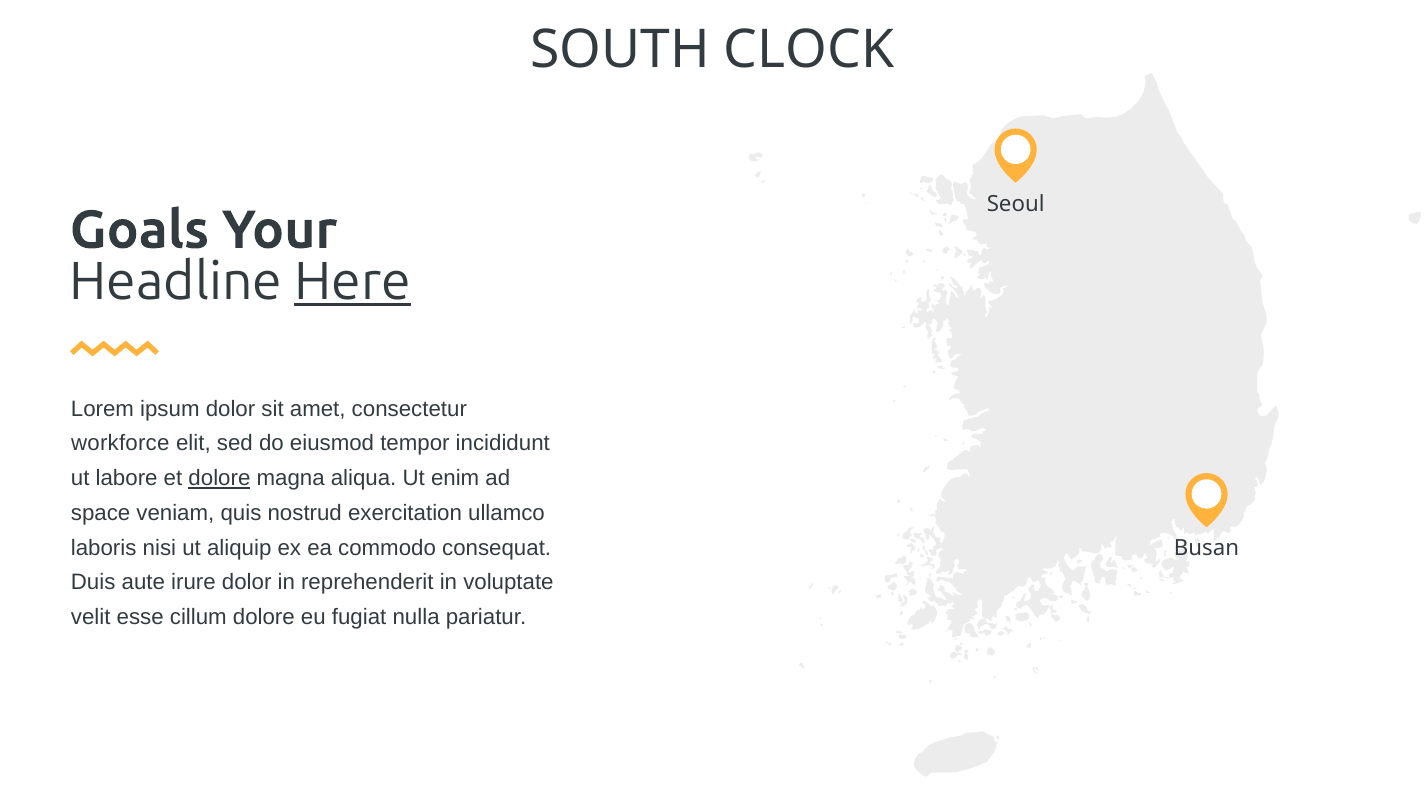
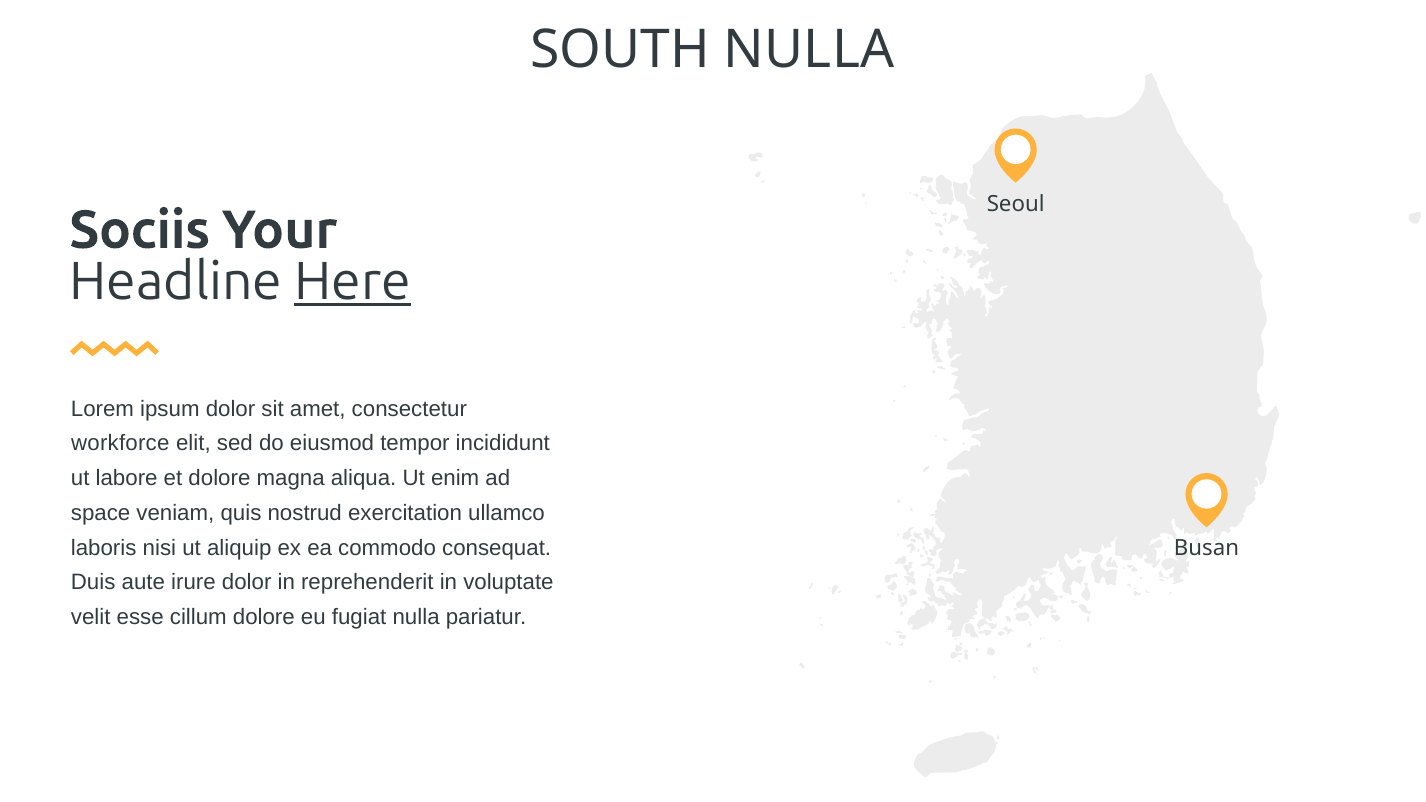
SOUTH CLOCK: CLOCK -> NULLA (809, 49)
Goals: Goals -> Sociis (140, 230)
dolore underline: present -> none (219, 478)
